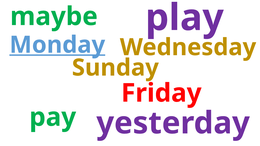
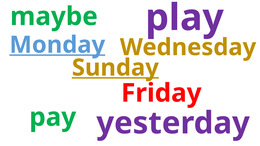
Sunday underline: none -> present (115, 68)
